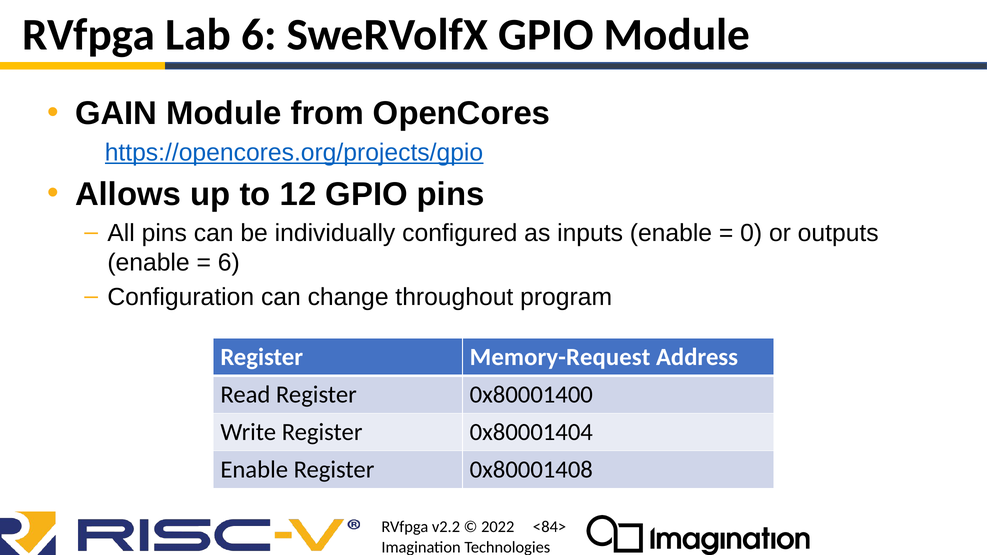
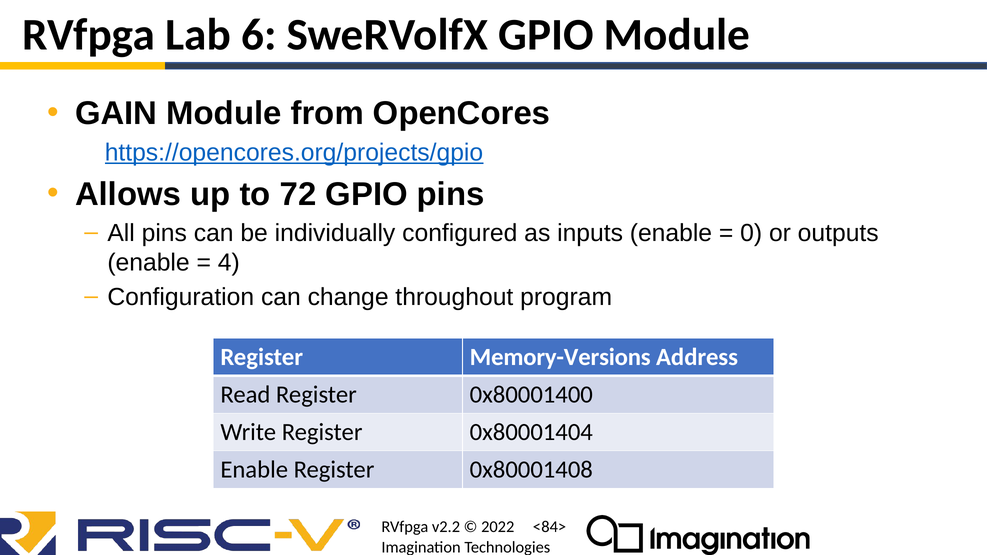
12: 12 -> 72 (298, 194)
6: 6 -> 4 (229, 263)
Memory-Request: Memory-Request -> Memory-Versions (560, 357)
